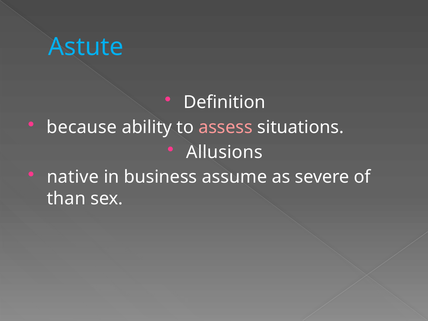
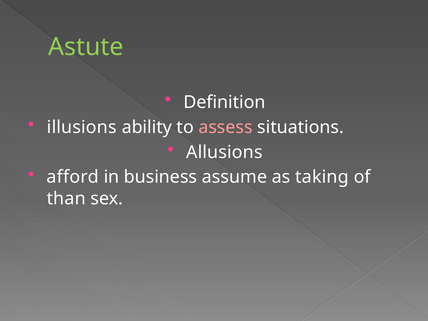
Astute colour: light blue -> light green (86, 47)
because: because -> illusions (82, 127)
native: native -> afford (73, 177)
severe: severe -> taking (322, 177)
